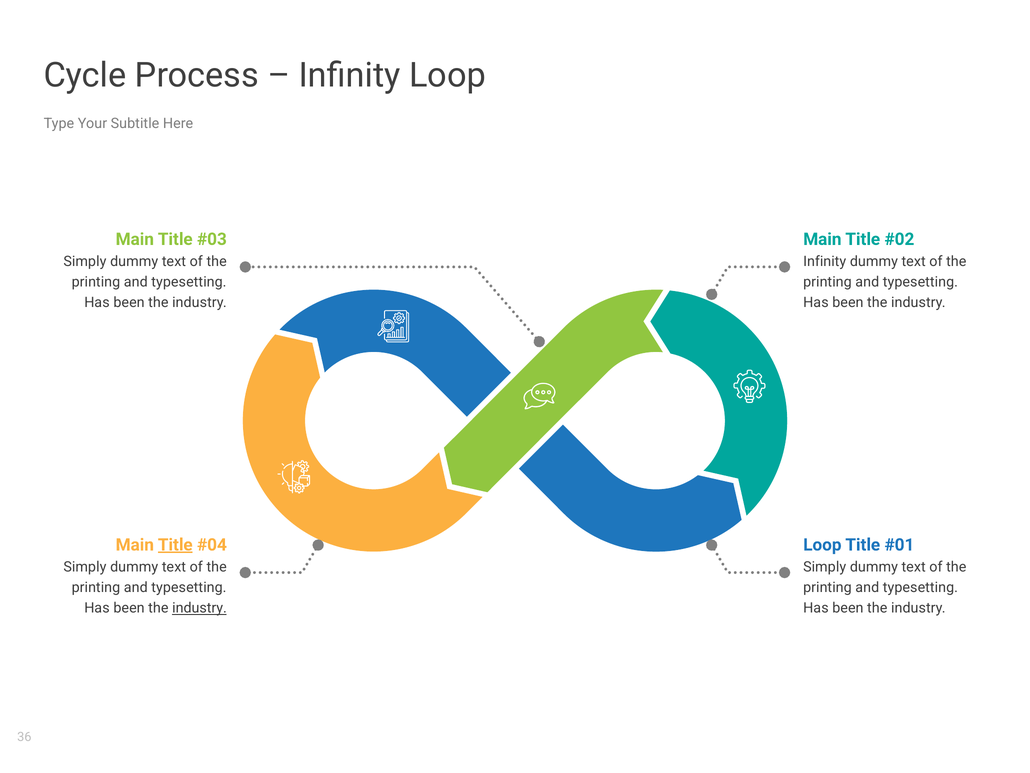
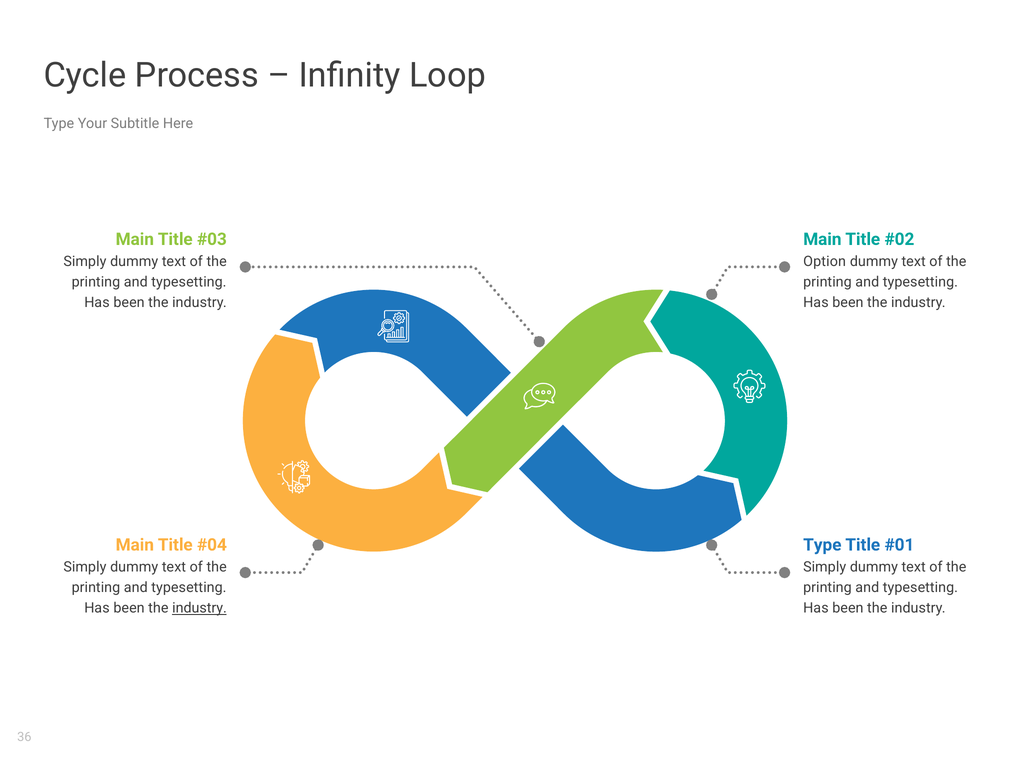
Infinity: Infinity -> Option (825, 261)
Title underline: present -> none (175, 545)
Loop: Loop -> Type (822, 545)
